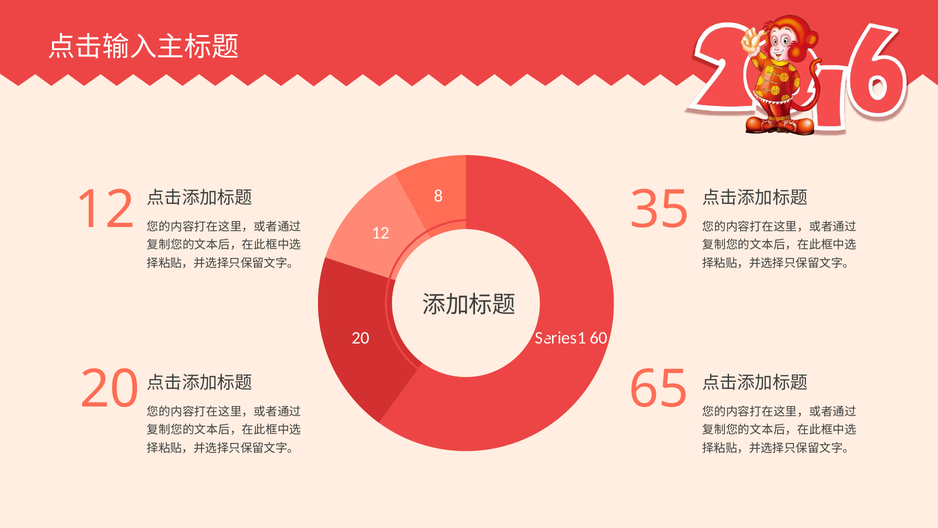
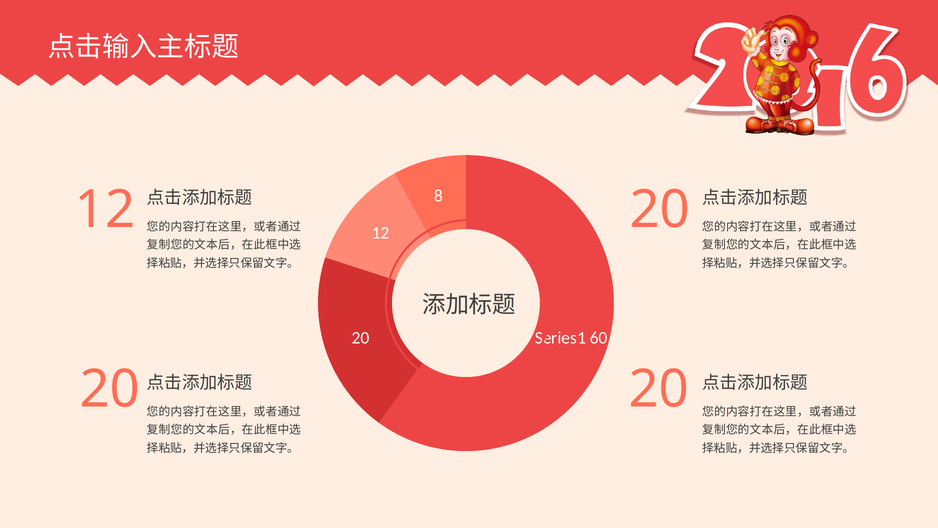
12 35: 35 -> 20 (660, 210)
65: 65 -> 20 (659, 389)
